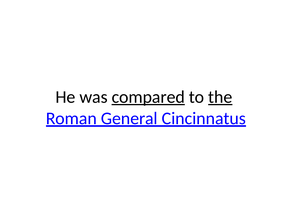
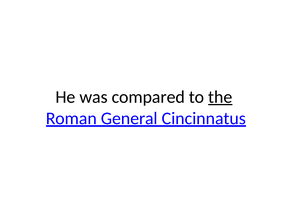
compared underline: present -> none (148, 97)
